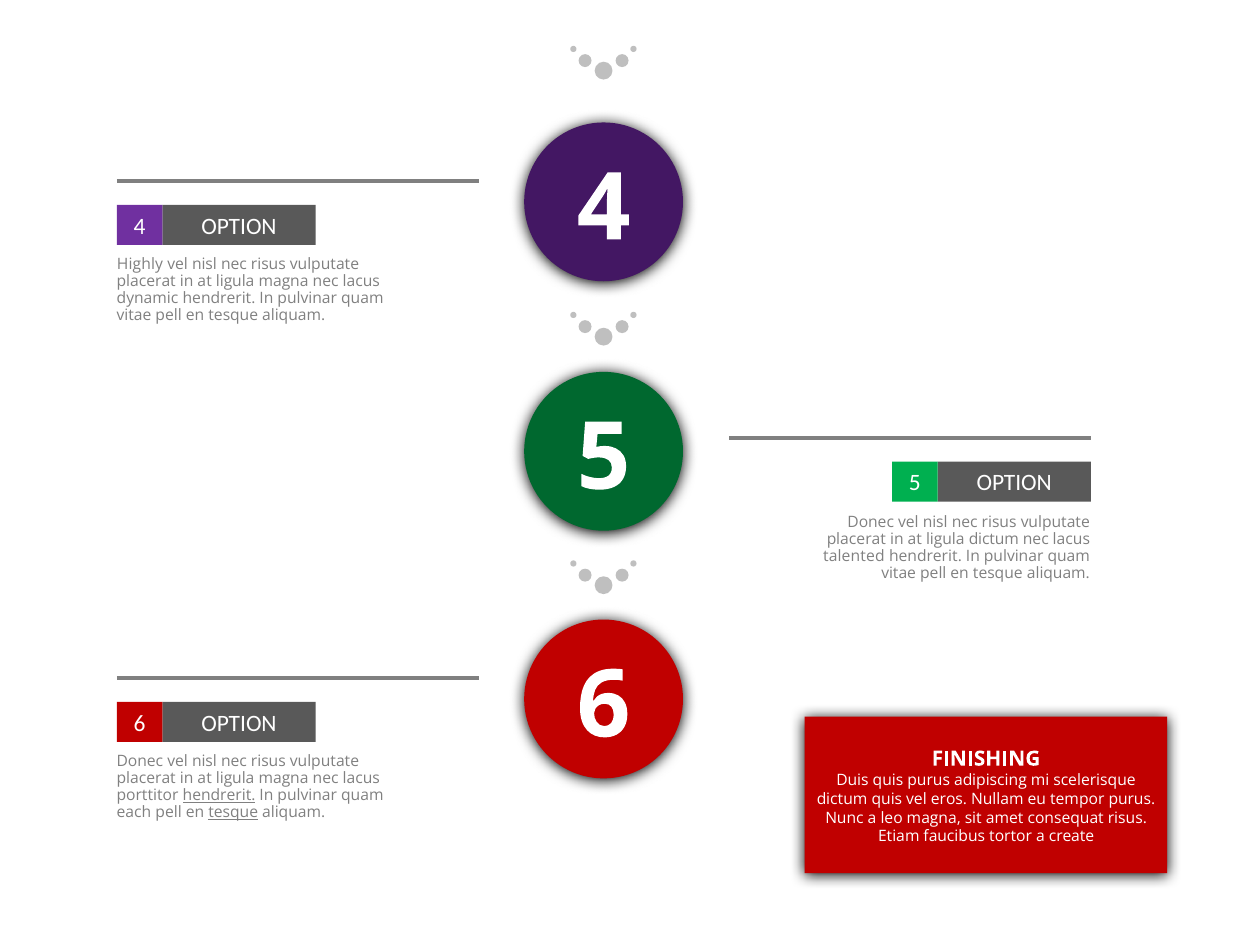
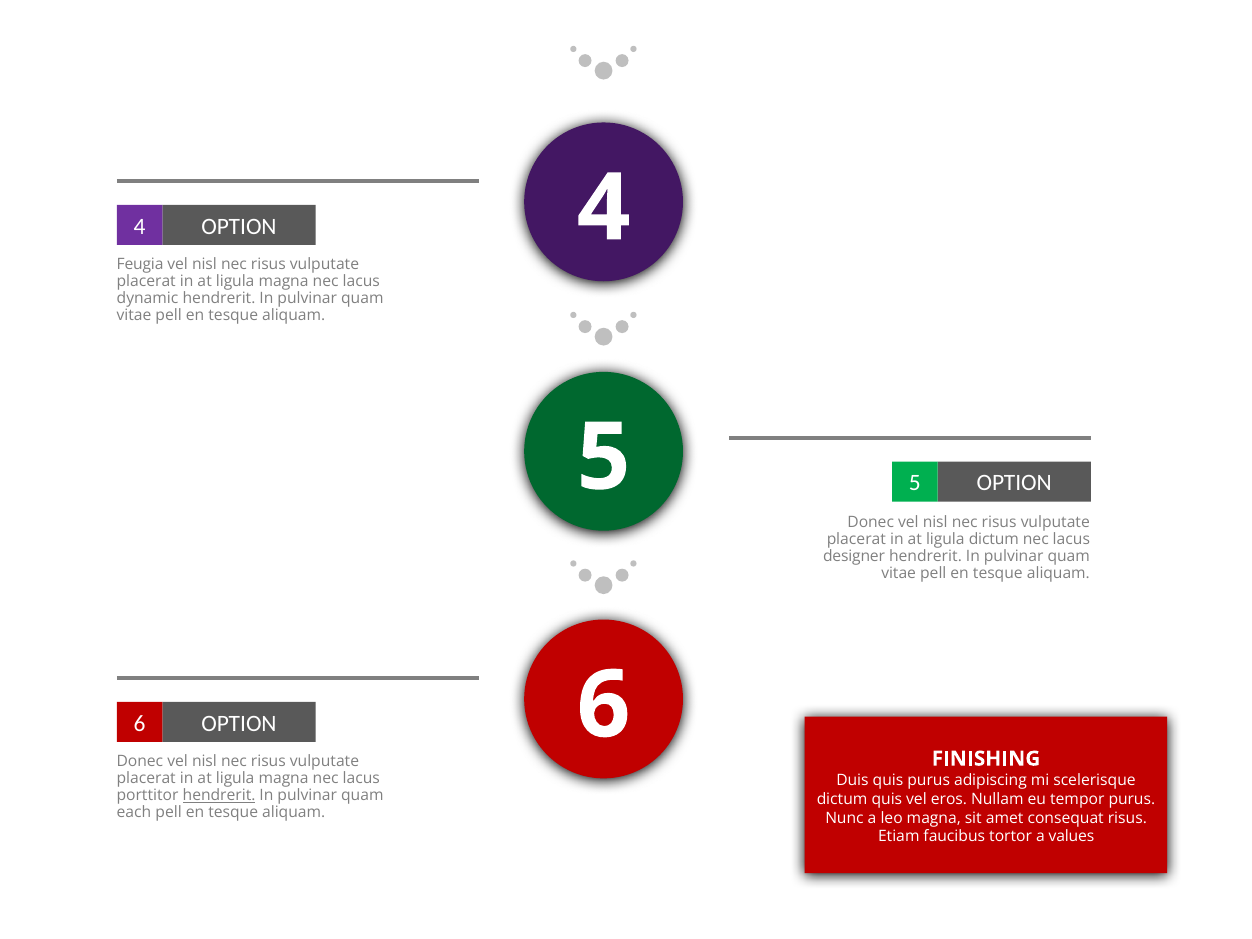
Highly: Highly -> Feugia (140, 264)
talented: talented -> designer (854, 556)
tesque underline: present -> none (233, 812)
create: create -> values (1072, 837)
